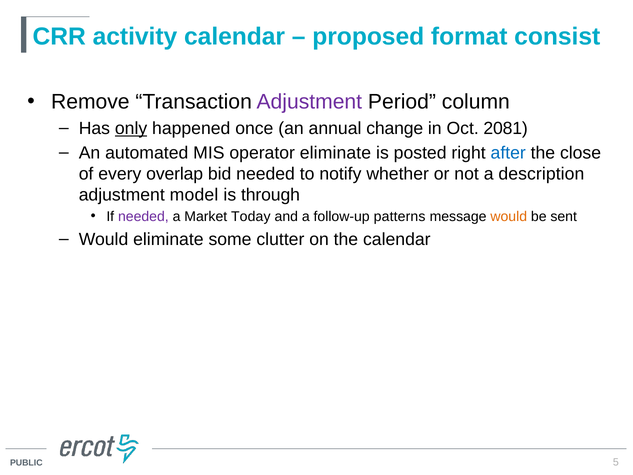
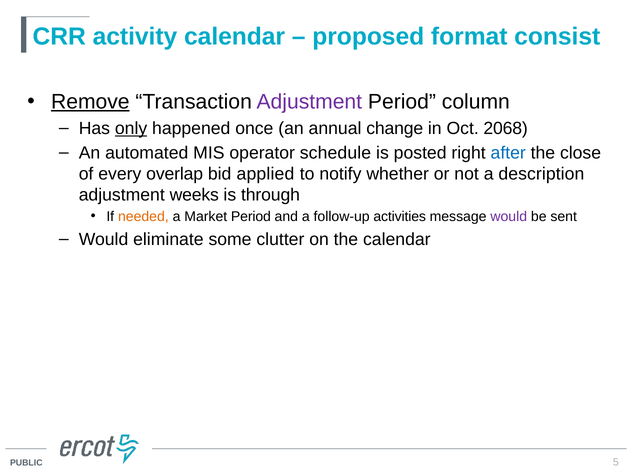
Remove underline: none -> present (90, 102)
2081: 2081 -> 2068 (506, 128)
operator eliminate: eliminate -> schedule (335, 153)
bid needed: needed -> applied (265, 174)
model: model -> weeks (194, 195)
needed colour: purple -> orange (143, 217)
Market Today: Today -> Period (251, 217)
patterns: patterns -> activities (400, 217)
would colour: orange -> purple (509, 217)
